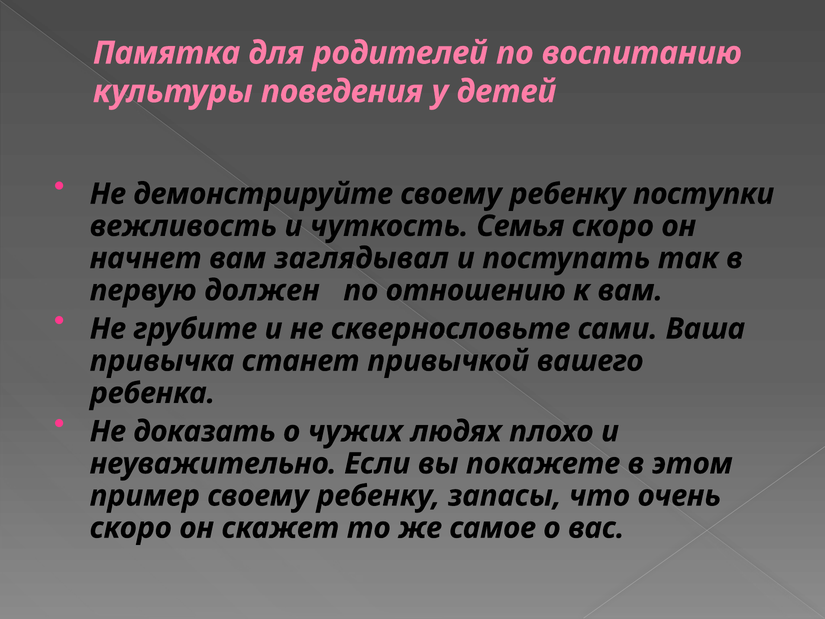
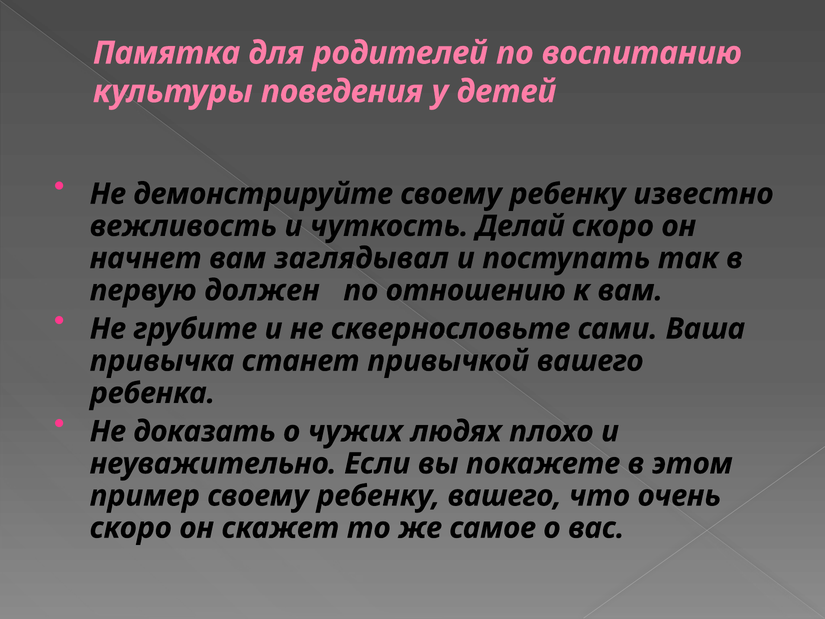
поступки: поступки -> известно (703, 194)
Семья: Семья -> Делай (520, 226)
ребенку запасы: запасы -> вашего (505, 496)
